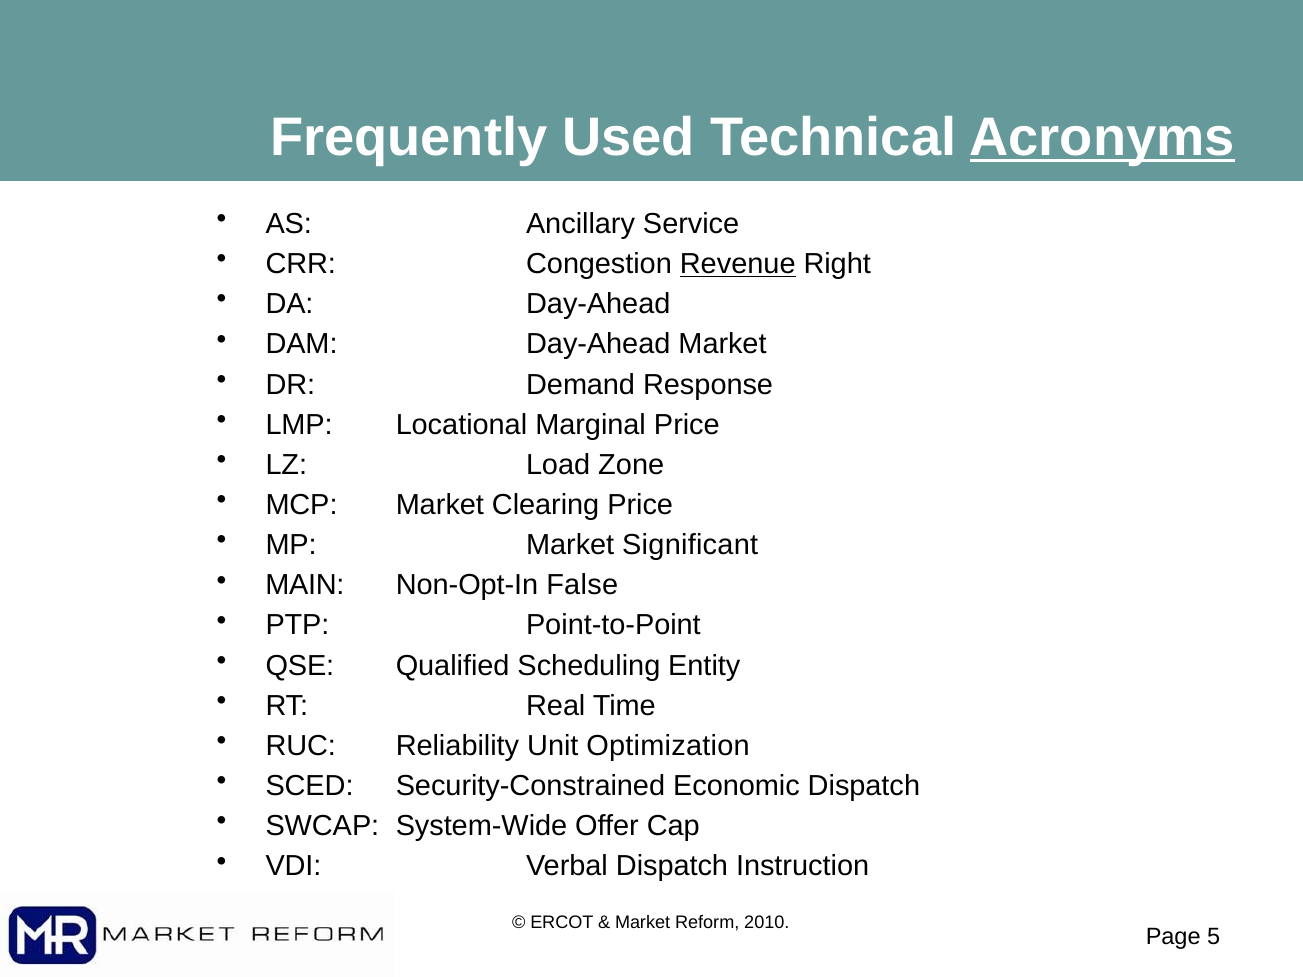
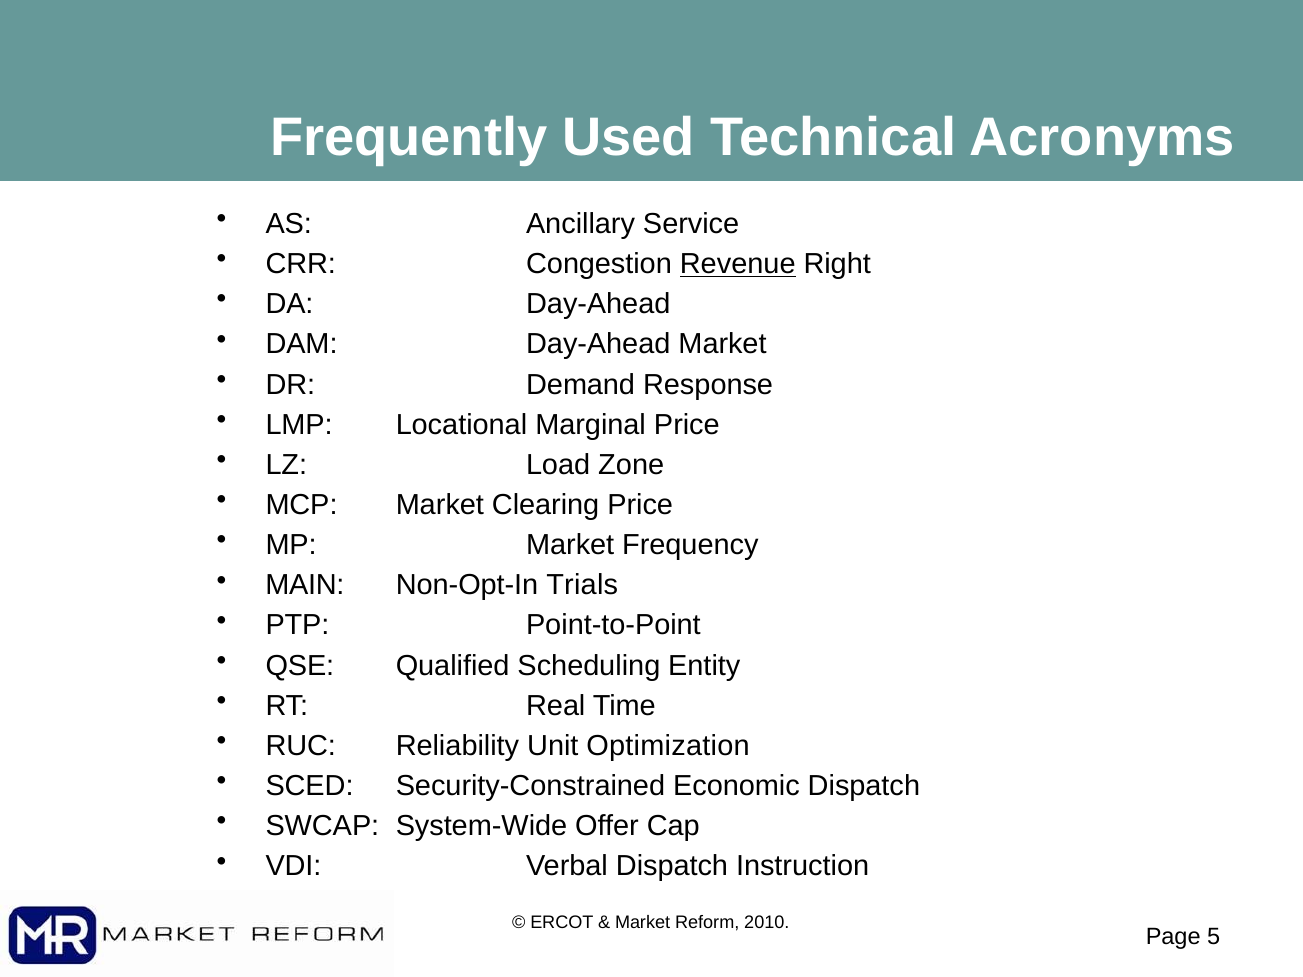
Acronyms underline: present -> none (1102, 137)
Significant: Significant -> Frequency (690, 545)
False: False -> Trials (582, 585)
